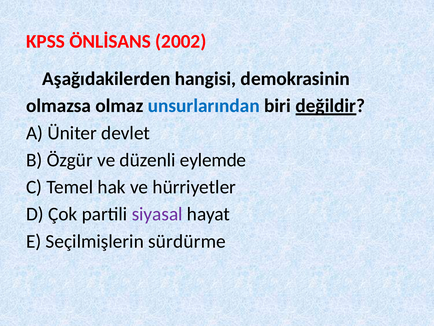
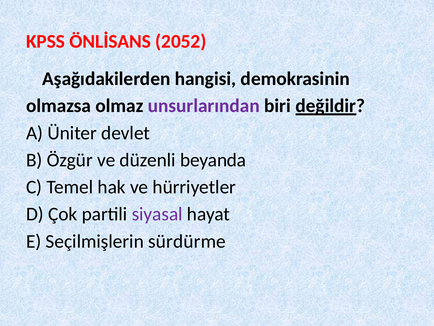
2002: 2002 -> 2052 (181, 41)
unsurlarından colour: blue -> purple (204, 106)
eylemde: eylemde -> beyanda (213, 160)
